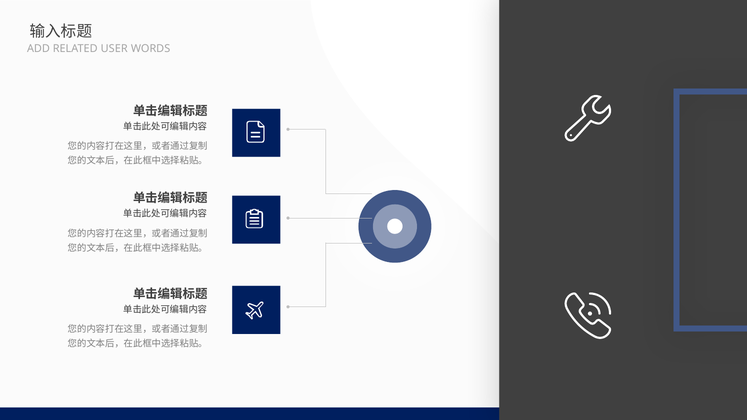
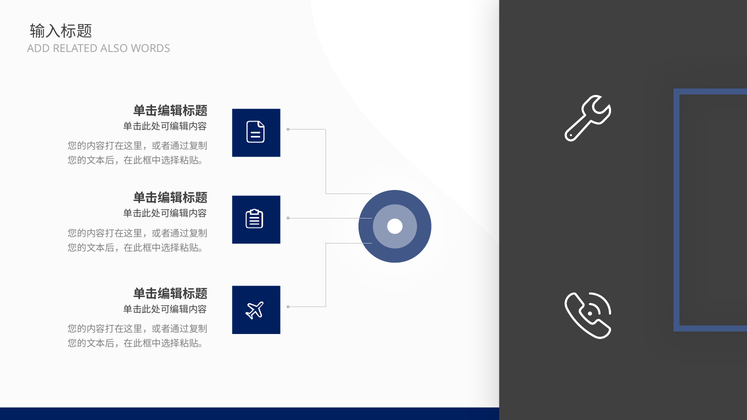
USER: USER -> ALSO (114, 49)
